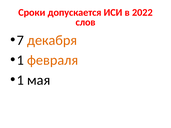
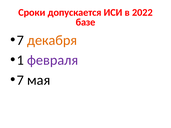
слов: слов -> базе (86, 22)
февраля colour: orange -> purple (53, 60)
1: 1 -> 7 (20, 80)
